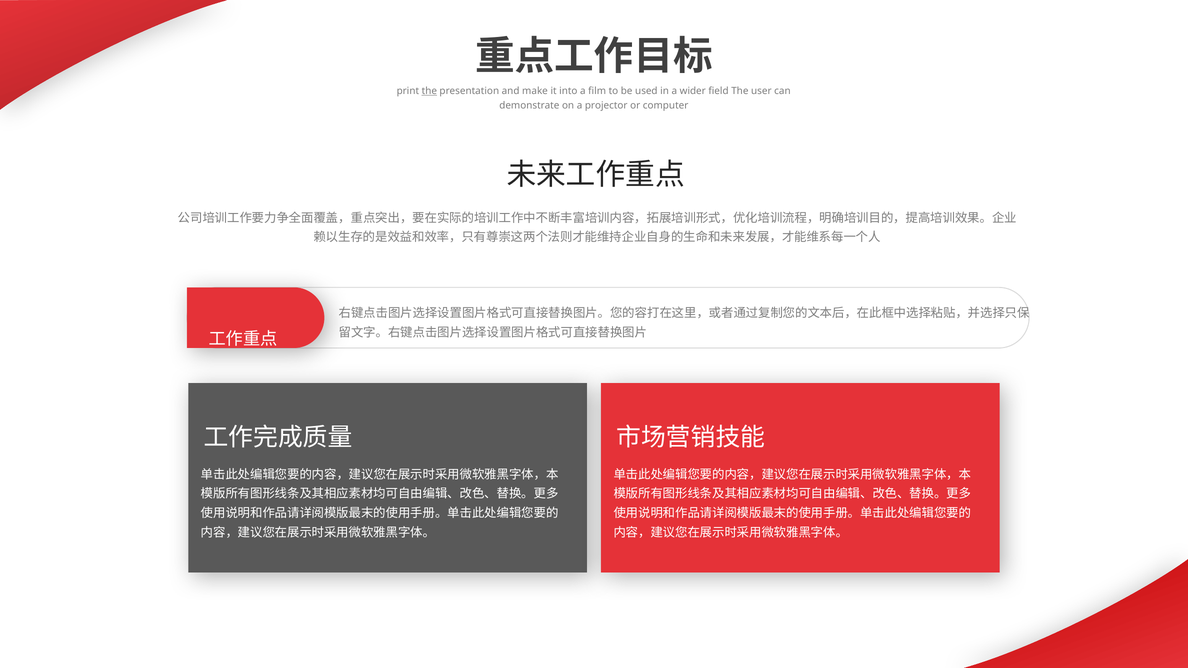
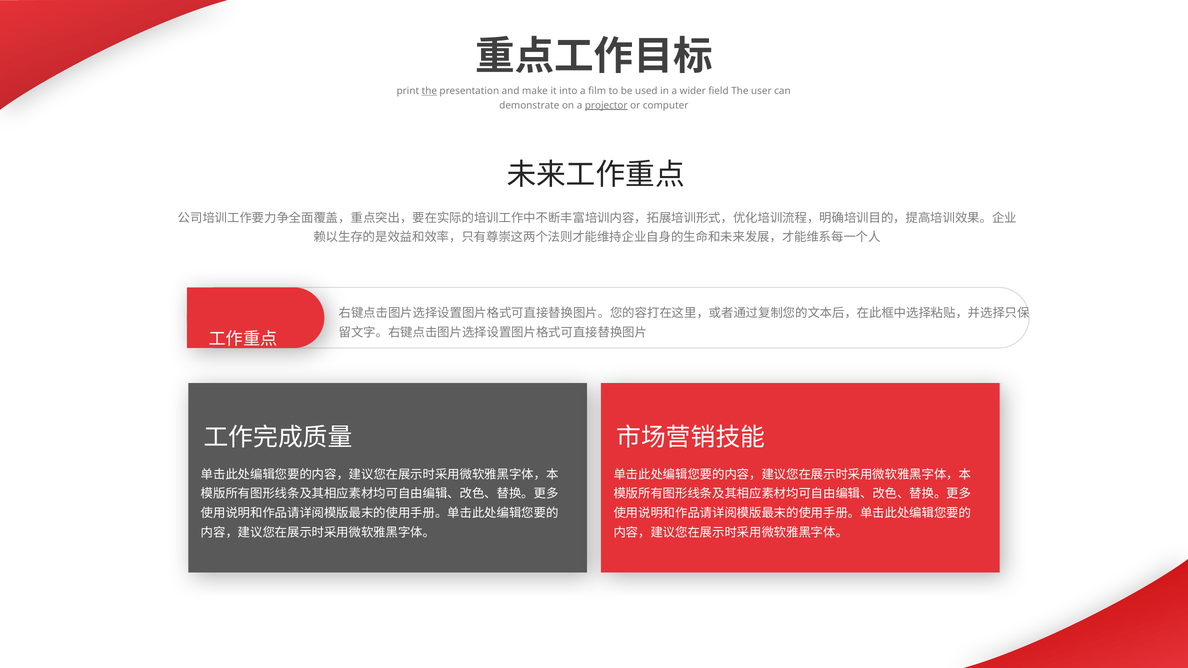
projector underline: none -> present (606, 105)
